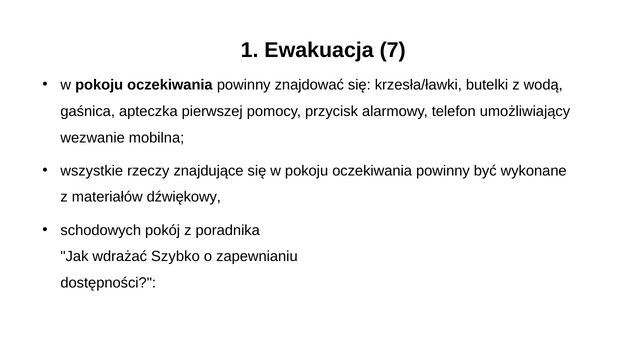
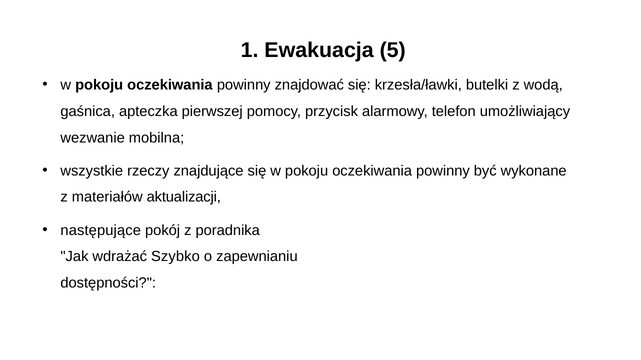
7: 7 -> 5 (393, 50)
dźwiękowy: dźwiękowy -> aktualizacji (184, 197)
schodowych: schodowych -> następujące (101, 231)
